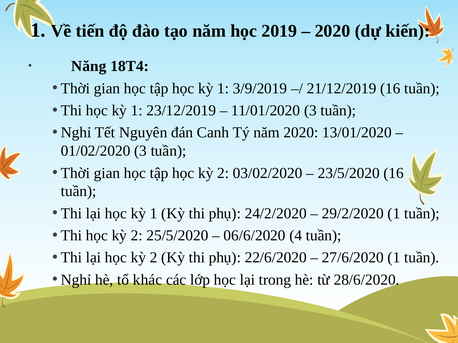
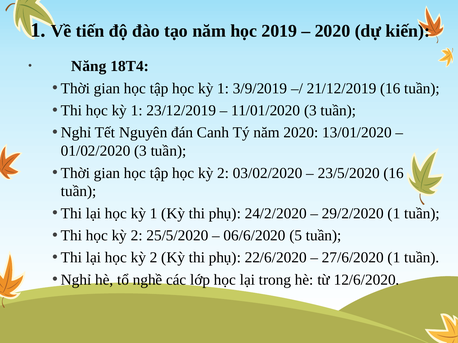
4: 4 -> 5 (296, 236)
khác: khác -> nghề (148, 280)
28/6/2020: 28/6/2020 -> 12/6/2020 (367, 280)
